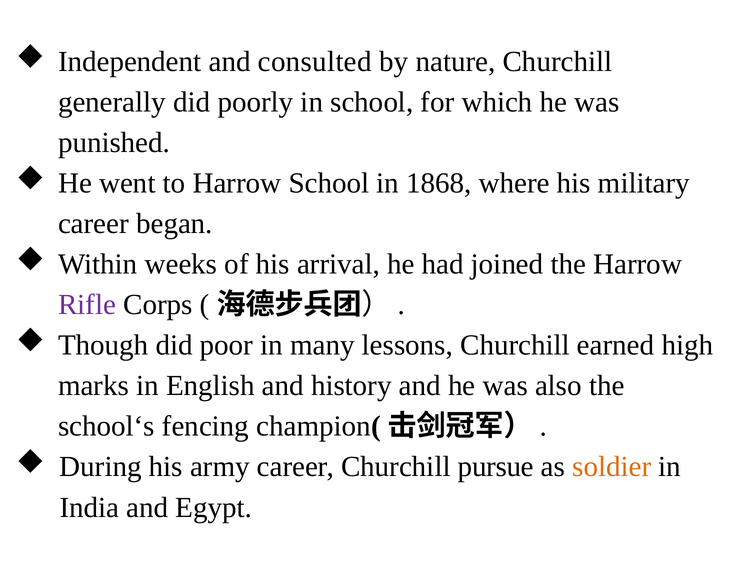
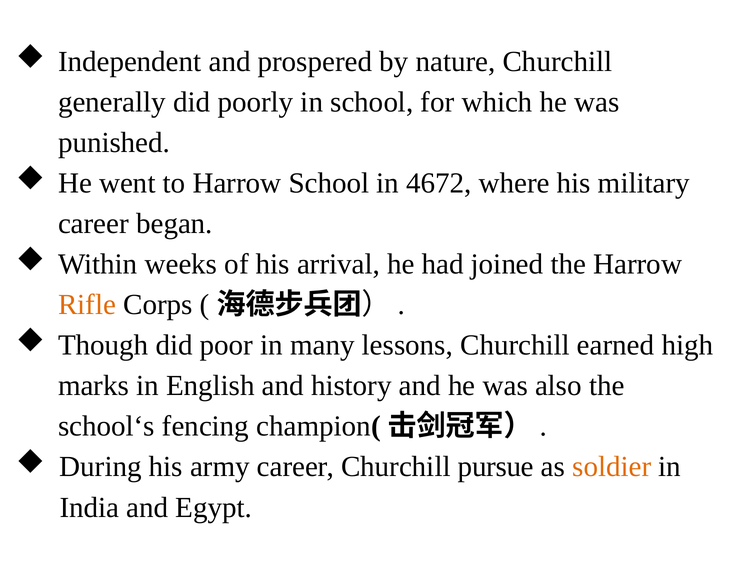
consulted: consulted -> prospered (315, 62)
1868: 1868 -> 4672 (439, 183)
Rifle colour: purple -> orange (87, 305)
